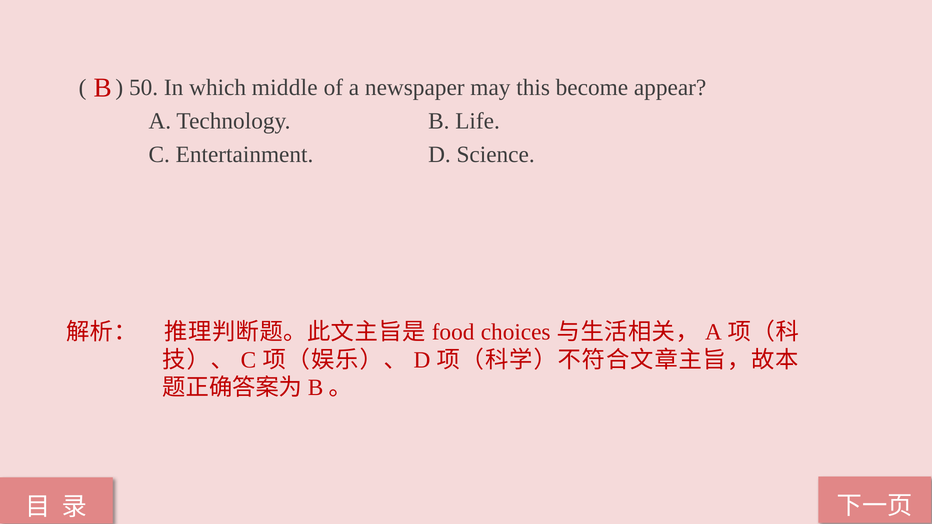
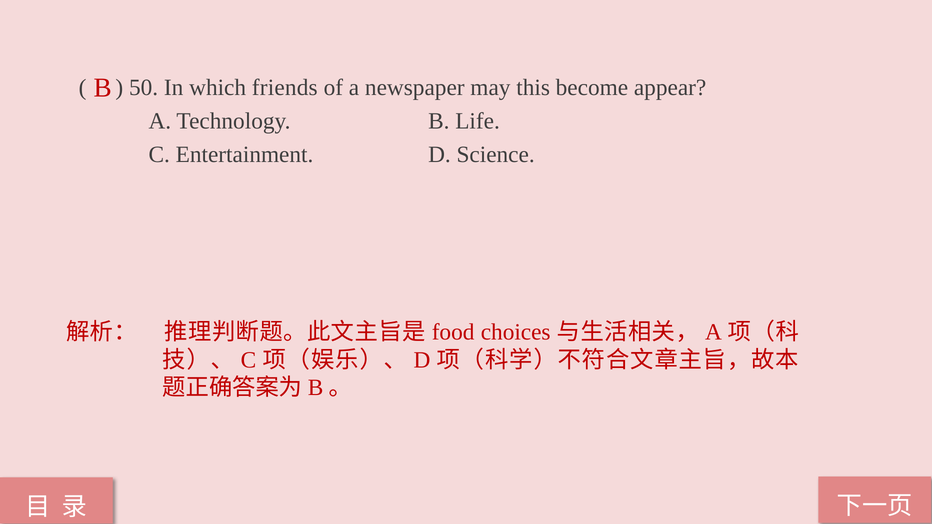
middle: middle -> friends (285, 88)
